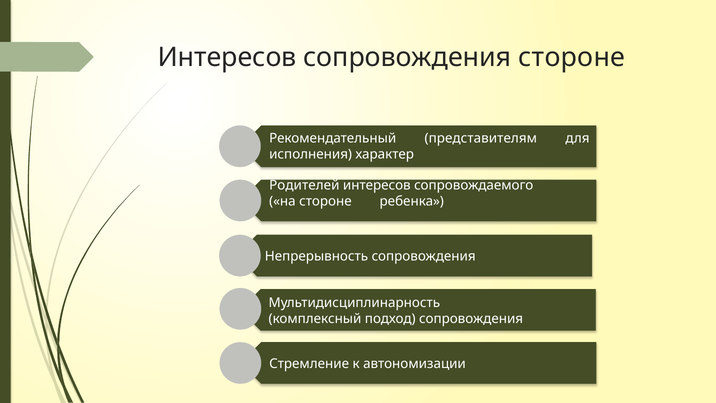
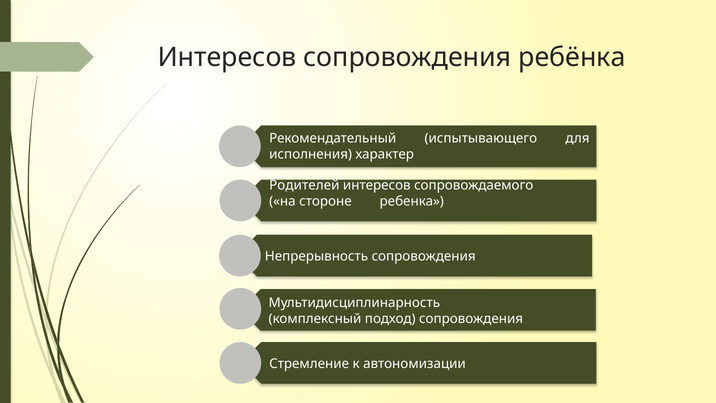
сопровождения стороне: стороне -> ребёнка (572, 57)
представителям: представителям -> испытывающего (481, 138)
